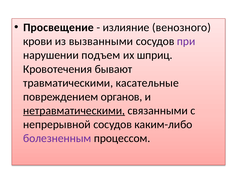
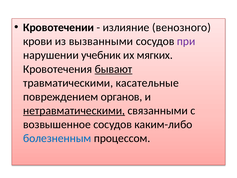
Просвещение: Просвещение -> Кровотечении (59, 27)
подъем: подъем -> учебник (101, 55)
шприц: шприц -> мягких (155, 55)
бывают underline: none -> present (113, 69)
непрерывной: непрерывной -> возвышенное (57, 124)
болезненным colour: purple -> blue (57, 138)
